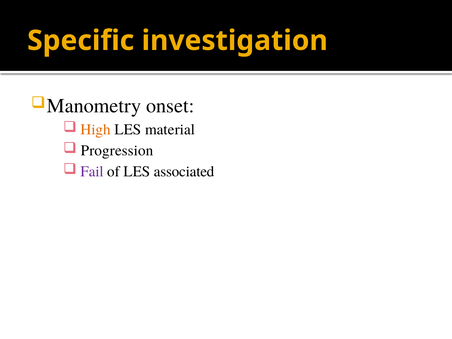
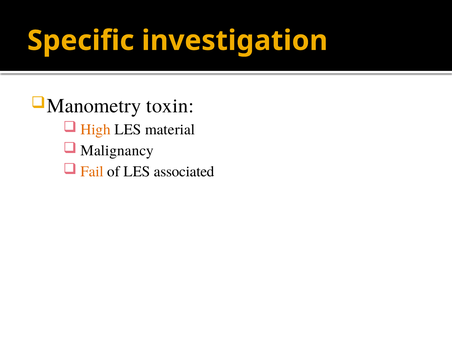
onset: onset -> toxin (170, 106)
Progression: Progression -> Malignancy (117, 151)
Fail colour: purple -> orange (92, 172)
